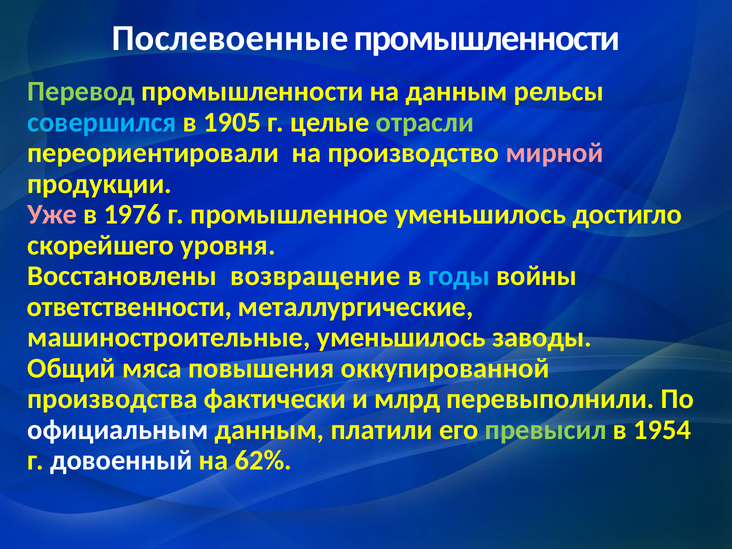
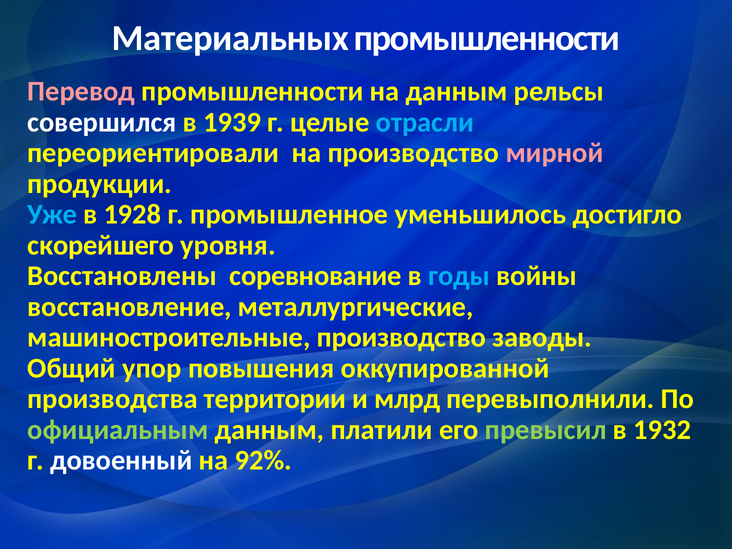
Послевоенные: Послевоенные -> Материальных (230, 38)
Перевод colour: light green -> pink (81, 92)
совершился colour: light blue -> white (102, 122)
1905: 1905 -> 1939 (232, 122)
отрасли colour: light green -> light blue (425, 122)
Уже colour: pink -> light blue (52, 215)
1976: 1976 -> 1928 (132, 215)
возвращение: возвращение -> соревнование (316, 276)
ответственности: ответственности -> восстановление (129, 307)
машиностроительные уменьшилось: уменьшилось -> производство (401, 338)
мяса: мяса -> упор (152, 368)
фактически: фактически -> территории (275, 399)
официальным colour: white -> light green (118, 430)
1954: 1954 -> 1932 (662, 430)
62%: 62% -> 92% (263, 461)
